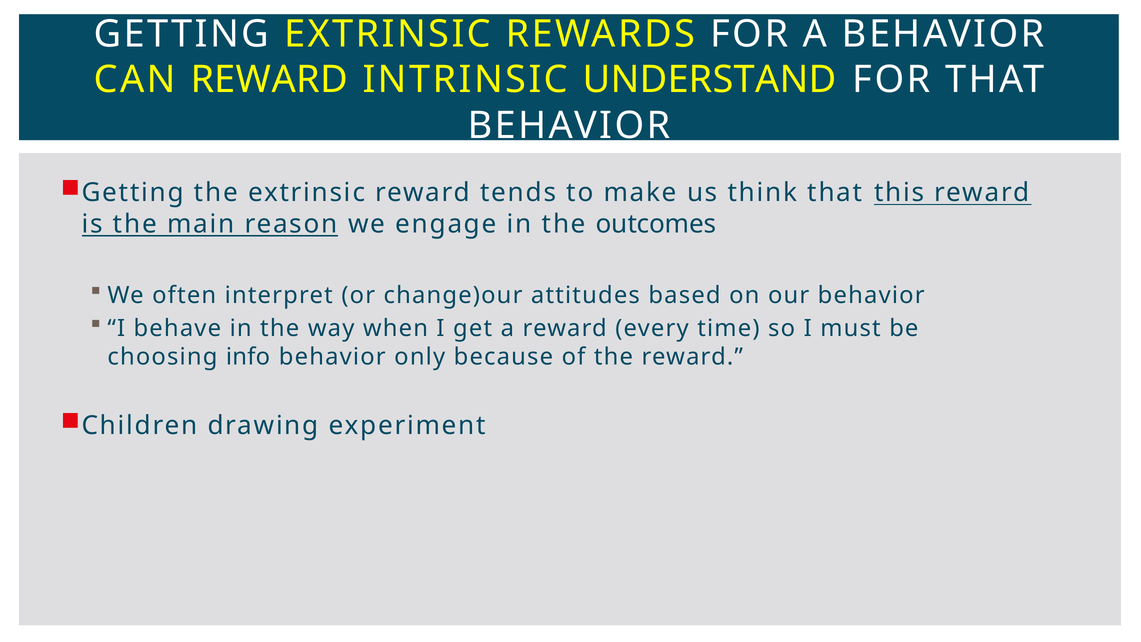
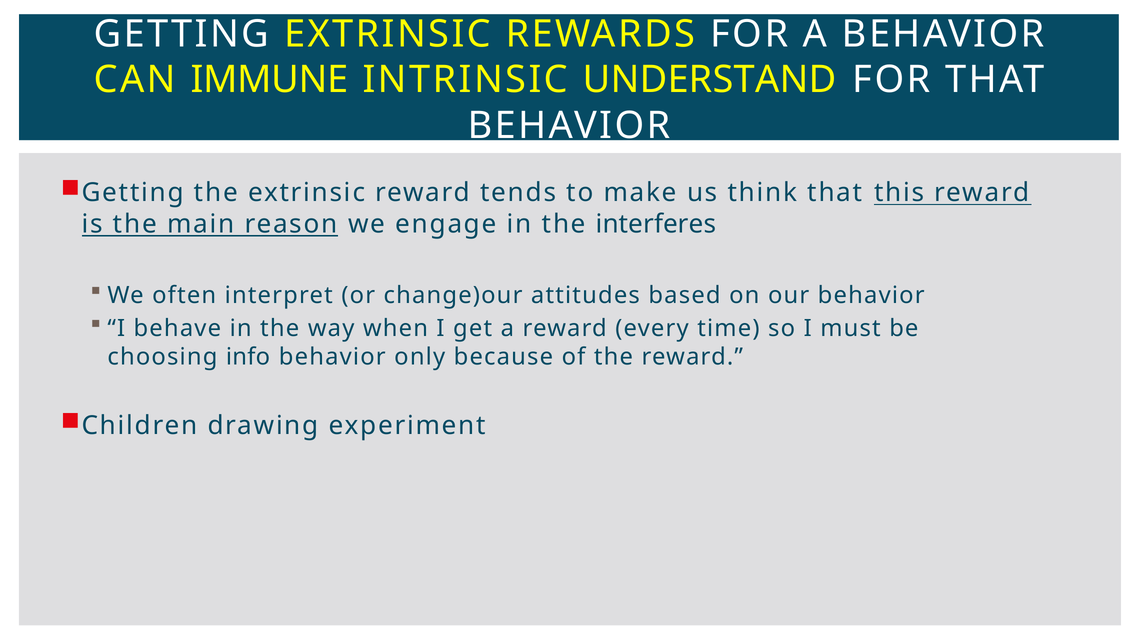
CAN REWARD: REWARD -> IMMUNE (269, 80)
outcomes: outcomes -> interferes (656, 224)
